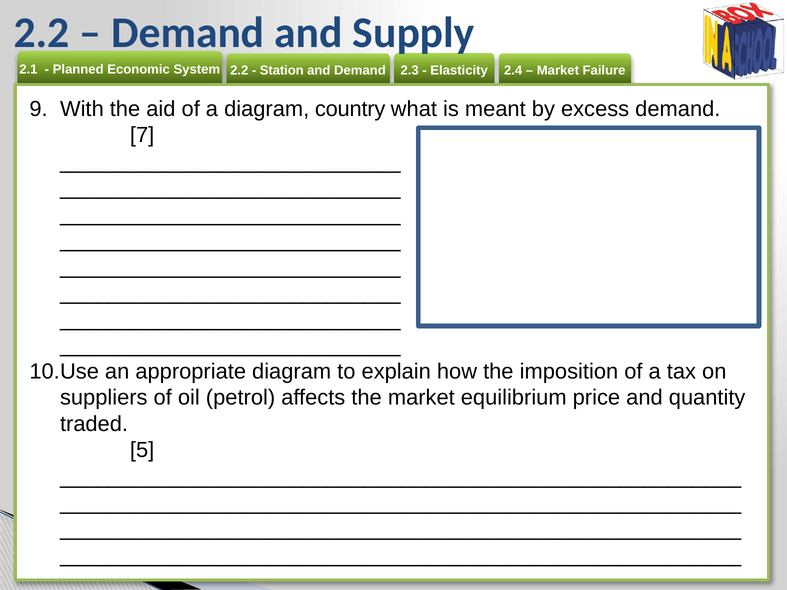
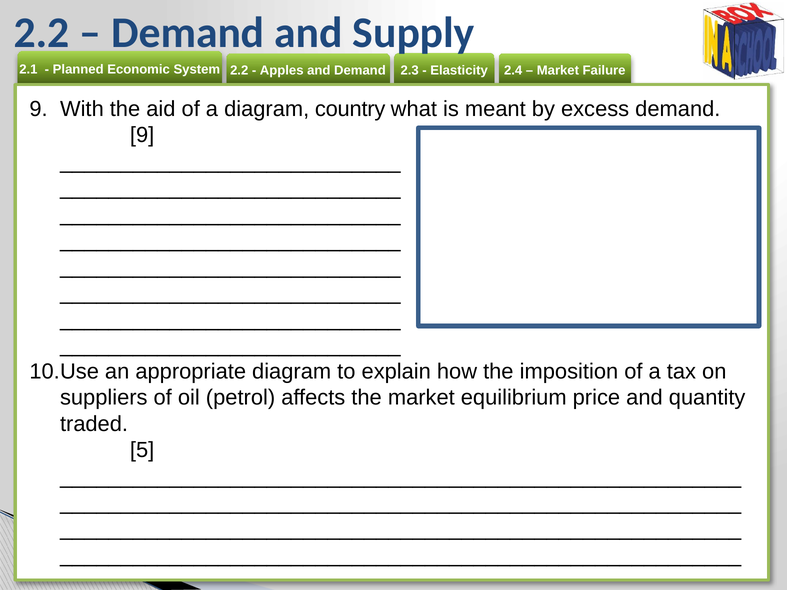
Station: Station -> Apples (282, 71)
7: 7 -> 9 (142, 135)
